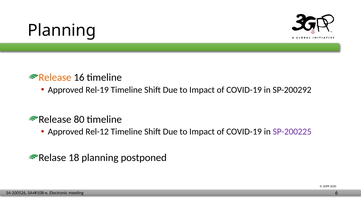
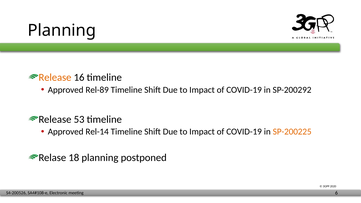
Rel-19: Rel-19 -> Rel-89 (97, 90)
80: 80 -> 53 (79, 119)
Rel-12: Rel-12 -> Rel-14 (97, 132)
SP-200225 colour: purple -> orange (292, 132)
